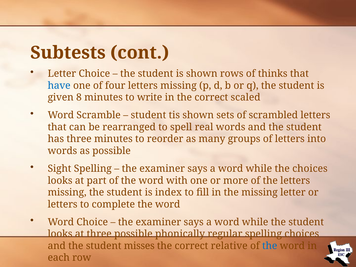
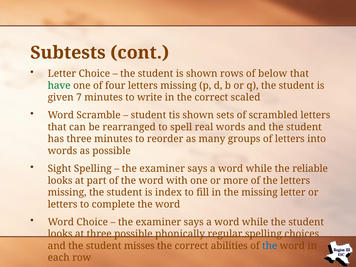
thinks: thinks -> below (273, 74)
have colour: blue -> green (59, 86)
8: 8 -> 7 (79, 97)
the choices: choices -> reliable (310, 169)
relative: relative -> abilities (229, 246)
